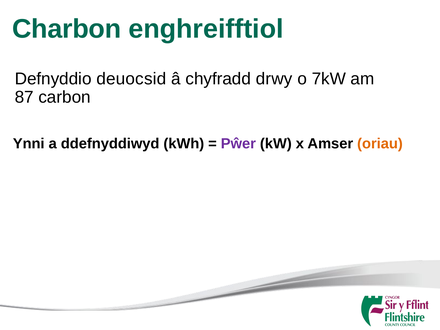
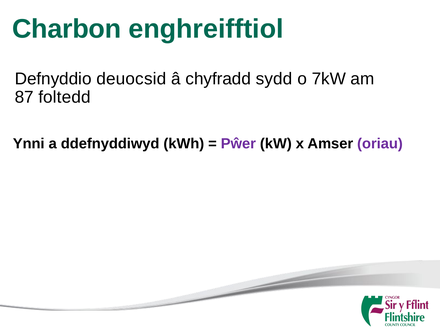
drwy: drwy -> sydd (274, 79)
carbon: carbon -> foltedd (64, 97)
oriau colour: orange -> purple (380, 144)
